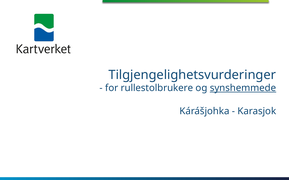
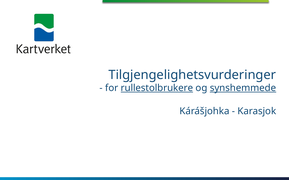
rullestolbrukere underline: none -> present (157, 88)
